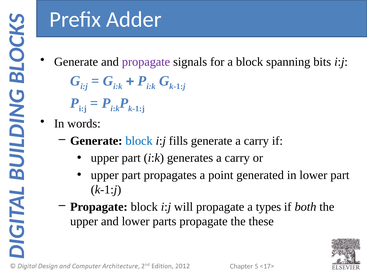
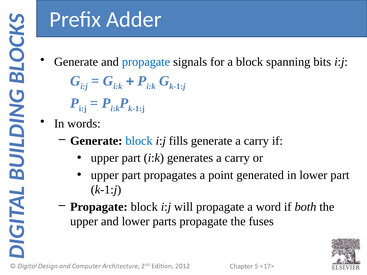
propagate colour: purple -> blue (146, 62)
types: types -> word (268, 207)
these: these -> fuses (261, 222)
